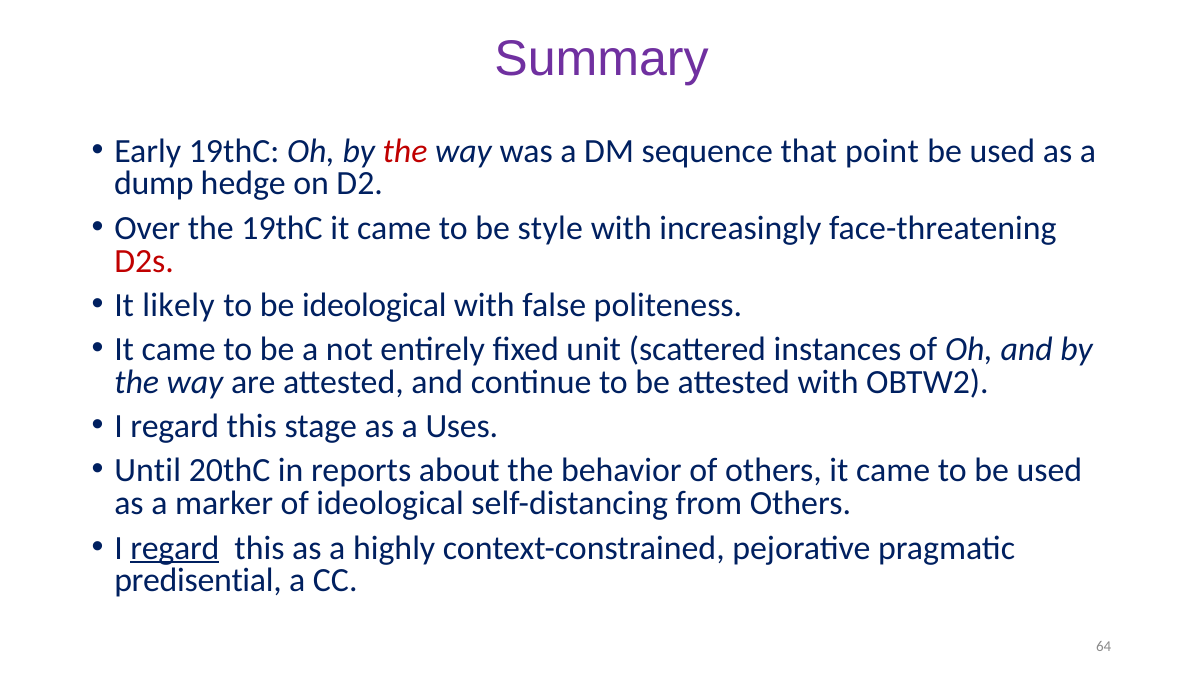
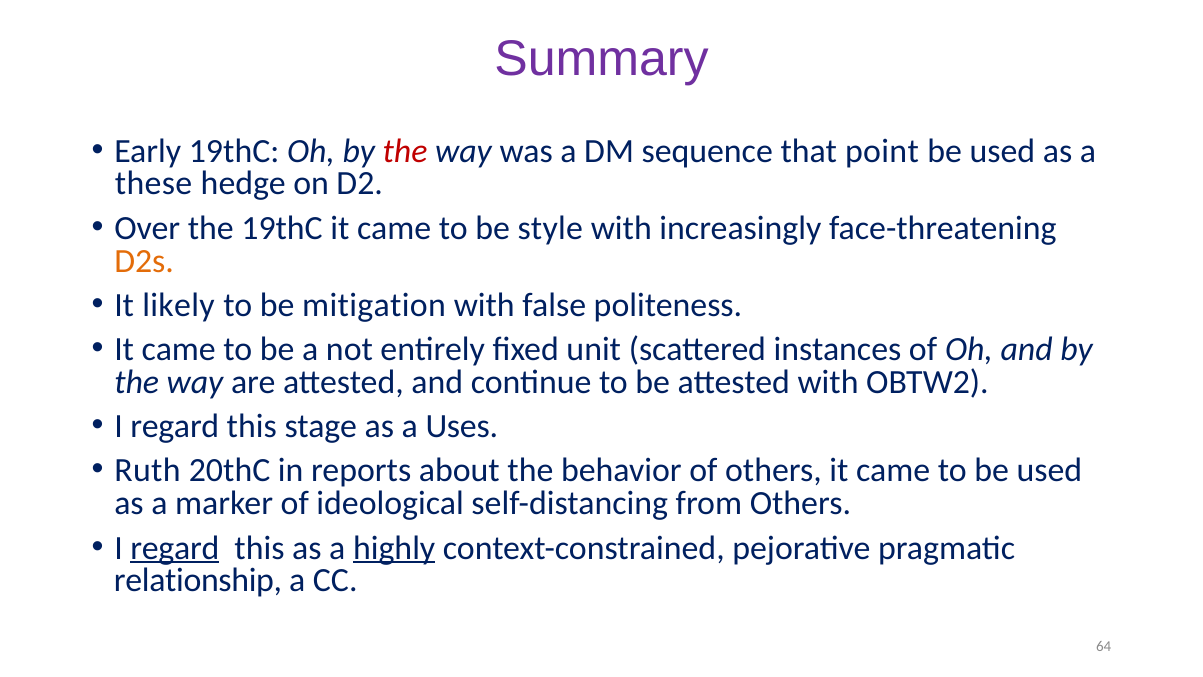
dump: dump -> these (154, 184)
D2s colour: red -> orange (144, 261)
be ideological: ideological -> mitigation (374, 305)
Until: Until -> Ruth (148, 470)
highly underline: none -> present (394, 548)
predisential: predisential -> relationship (198, 581)
